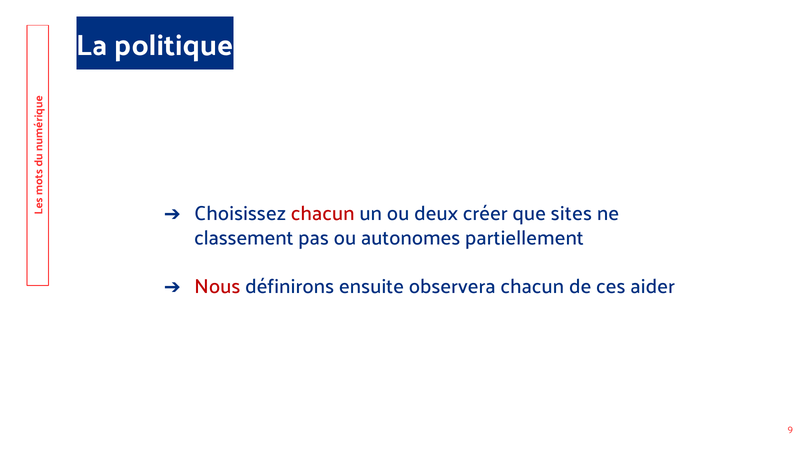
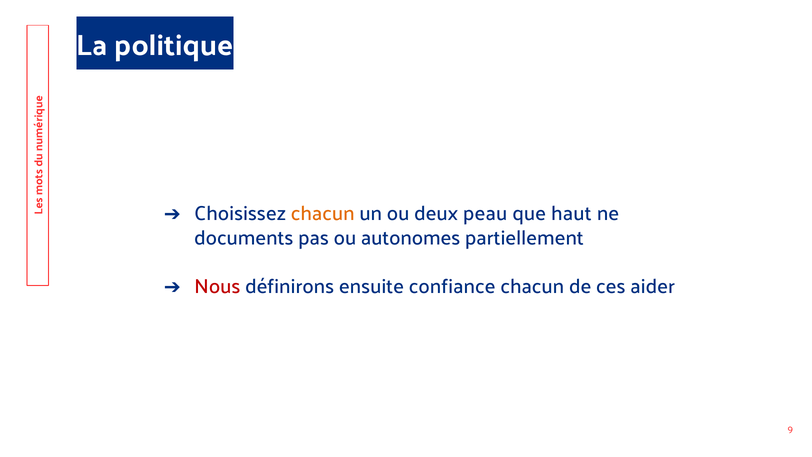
chacun colour: red -> orange (323, 214)
créer: créer -> peau (485, 214)
sites: sites -> haut (571, 214)
classement: classement -> documents (244, 238)
observera: observera -> confiance (452, 287)
